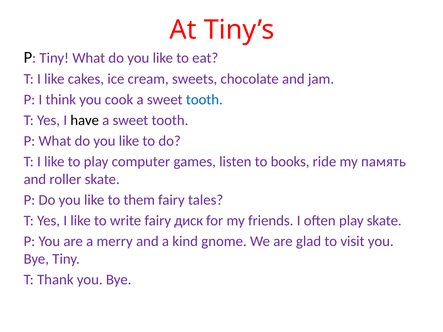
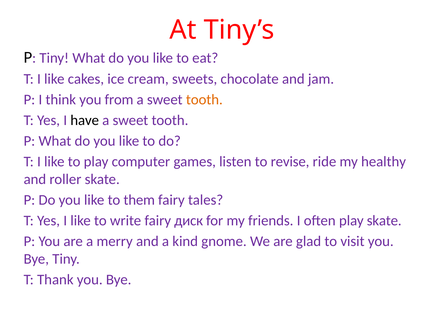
cook: cook -> from (119, 100)
tooth colour: blue -> orange (204, 100)
books: books -> revise (290, 162)
память: память -> healthy (384, 162)
